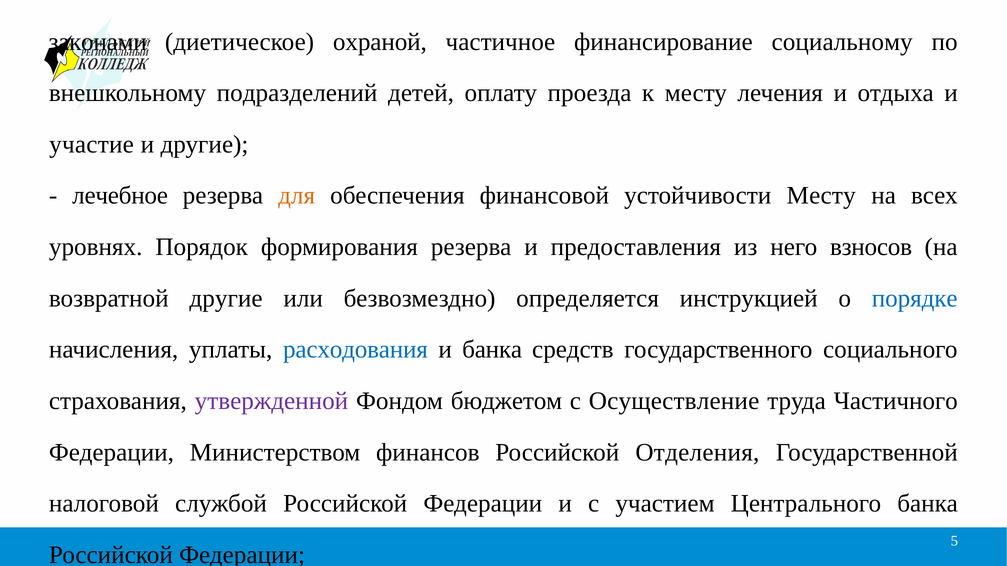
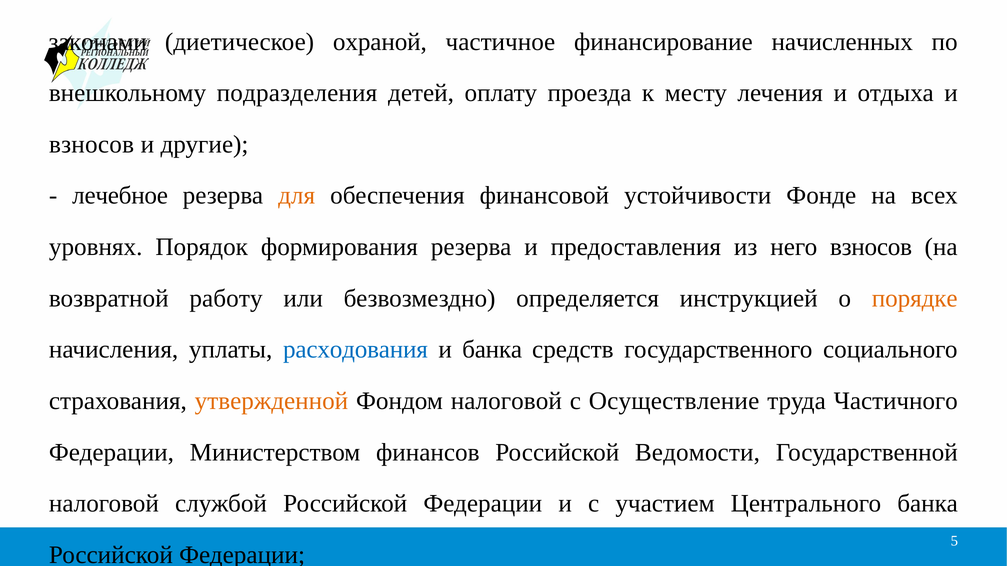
социальному: социальному -> начисленных (842, 42)
подразделений: подразделений -> подразделения (297, 93)
участие: участие -> взносов (92, 144)
устойчивости Месту: Месту -> Фонде (821, 196)
возвратной другие: другие -> работу (226, 299)
порядке colour: blue -> orange (915, 299)
утвержденной colour: purple -> orange (271, 401)
Фондом бюджетом: бюджетом -> налоговой (506, 401)
Отделения: Отделения -> Ведомости (697, 453)
